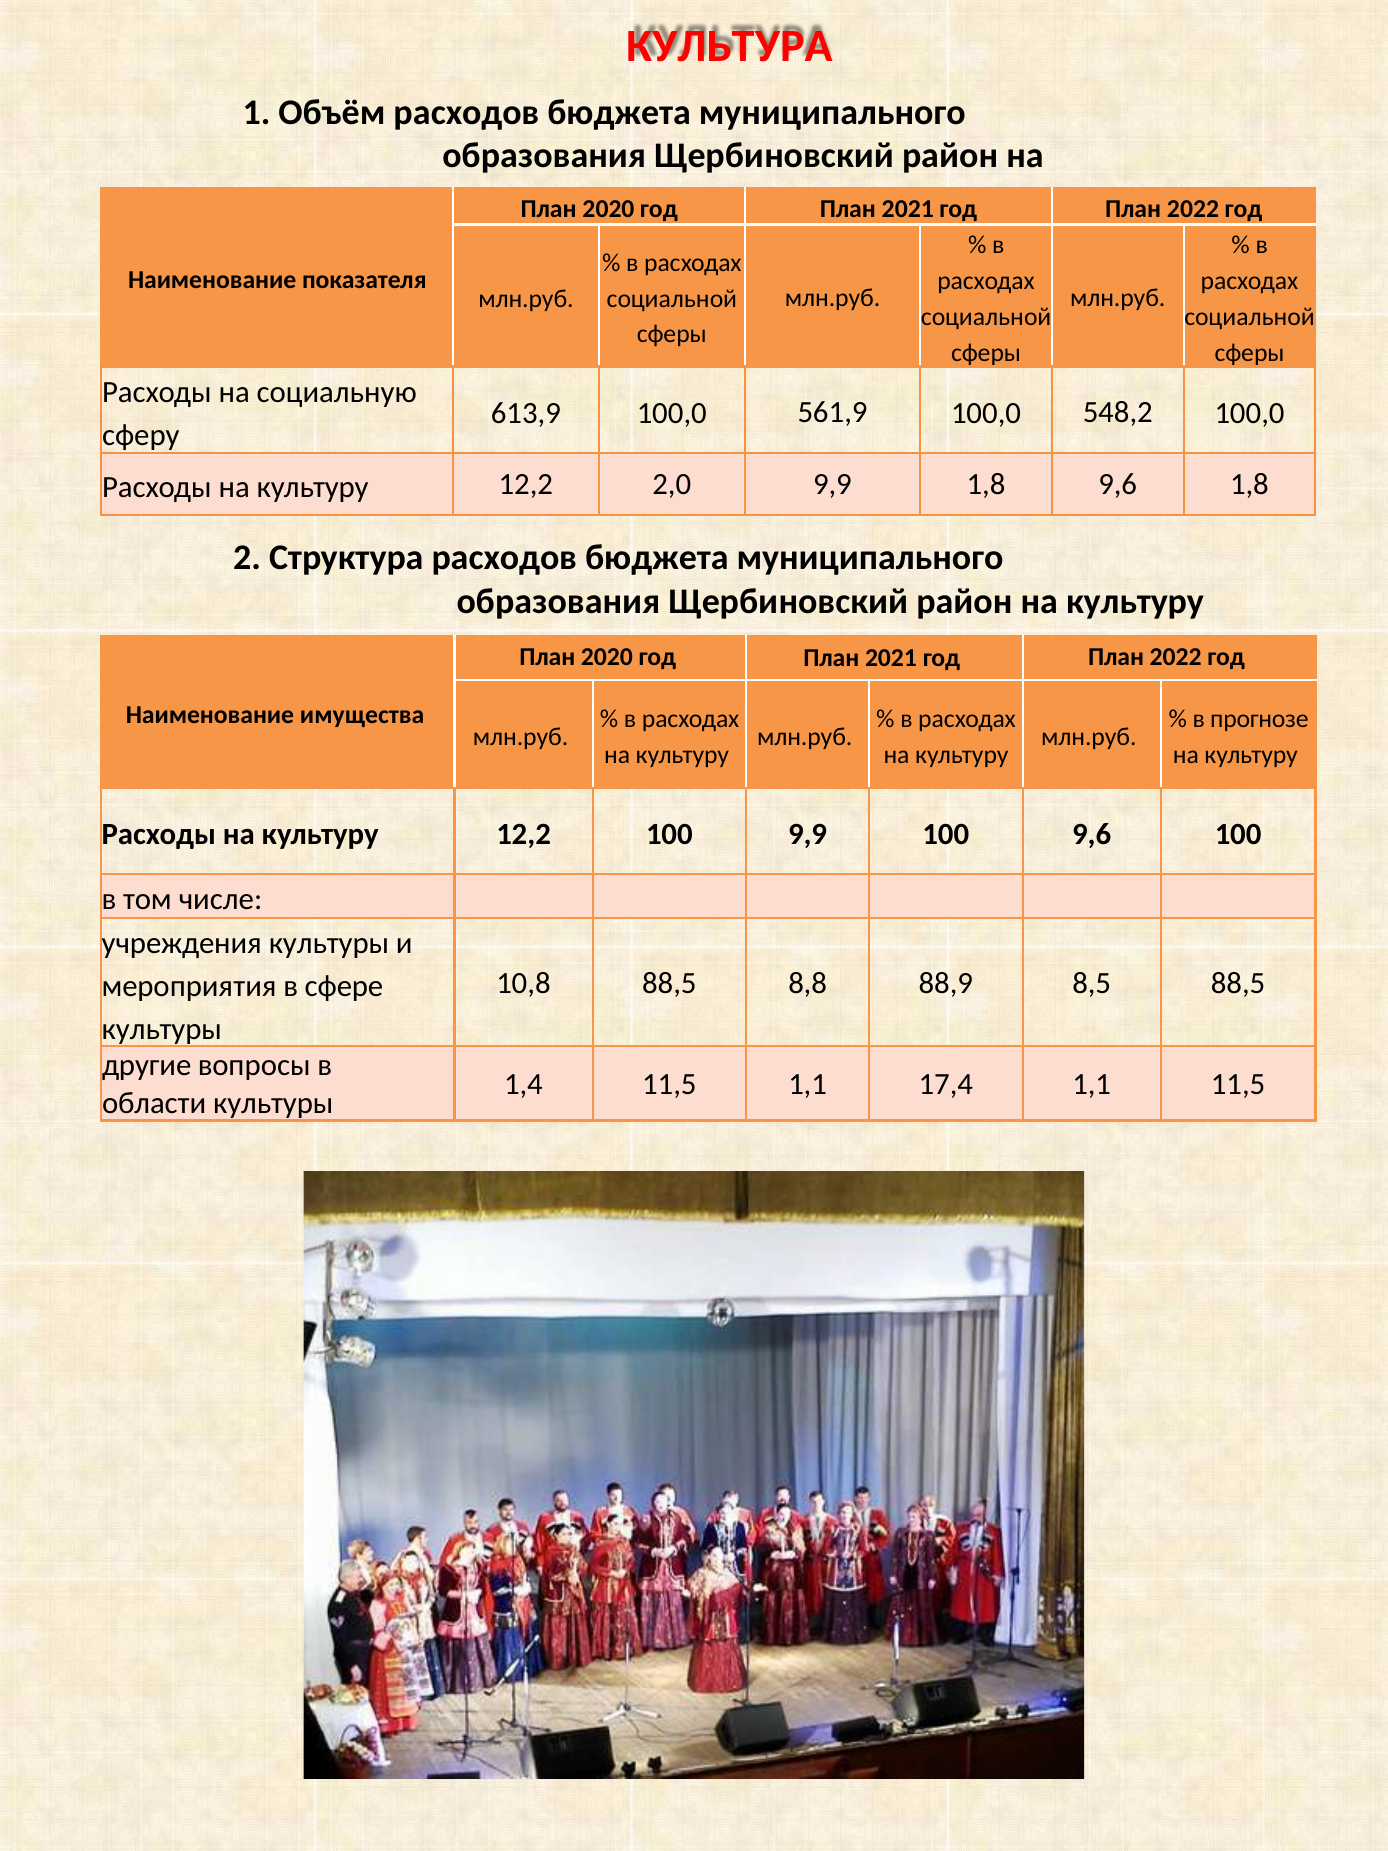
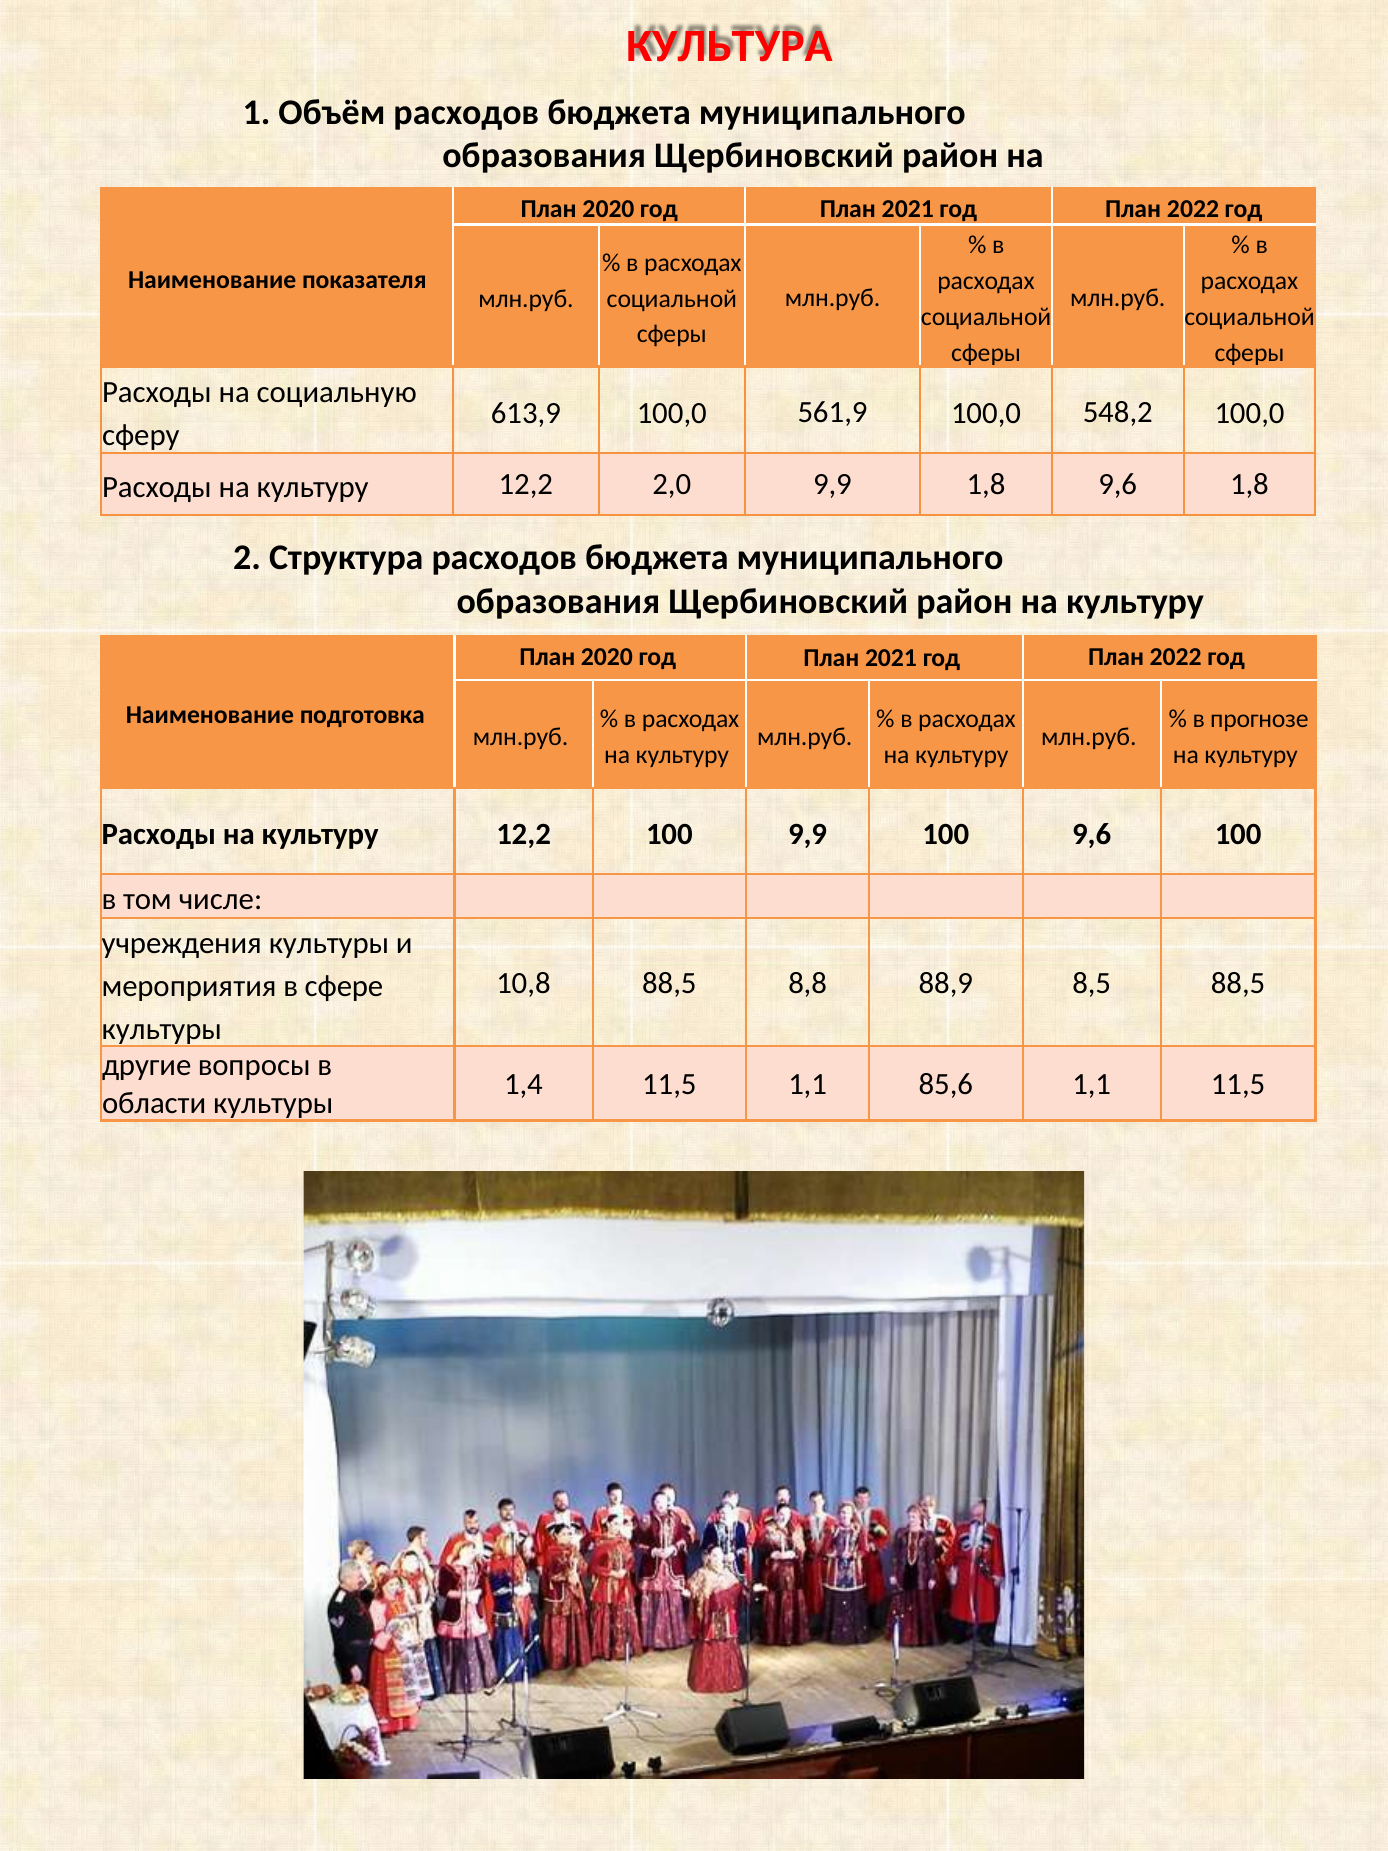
имущества: имущества -> подготовка (362, 715)
17,4: 17,4 -> 85,6 (946, 1084)
